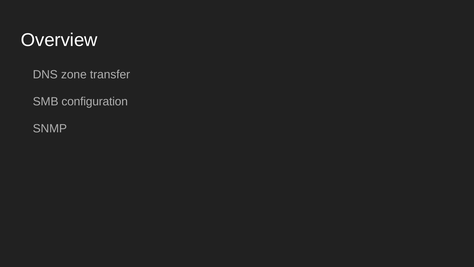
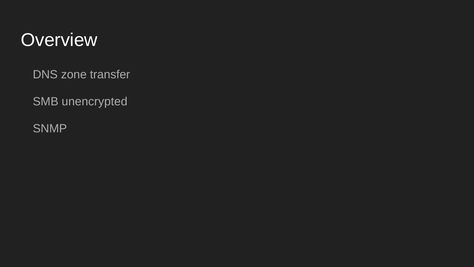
configuration: configuration -> unencrypted (95, 101)
